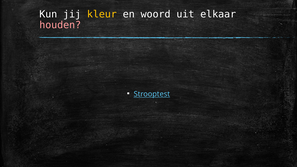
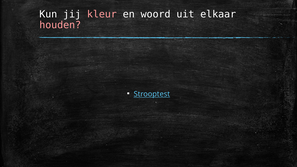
kleur colour: yellow -> pink (102, 14)
